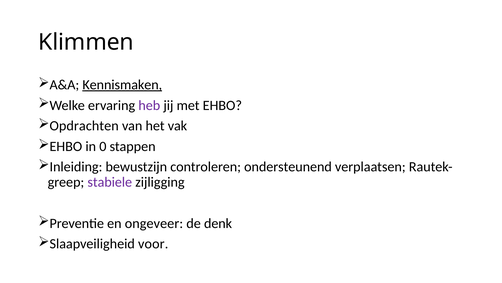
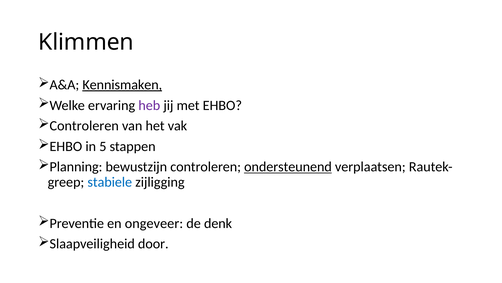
Opdrachten: Opdrachten -> Controleren (84, 126)
0: 0 -> 5 (103, 146)
Inleiding: Inleiding -> Planning (76, 167)
ondersteunend underline: none -> present (288, 167)
stabiele colour: purple -> blue (110, 182)
voor: voor -> door (153, 243)
